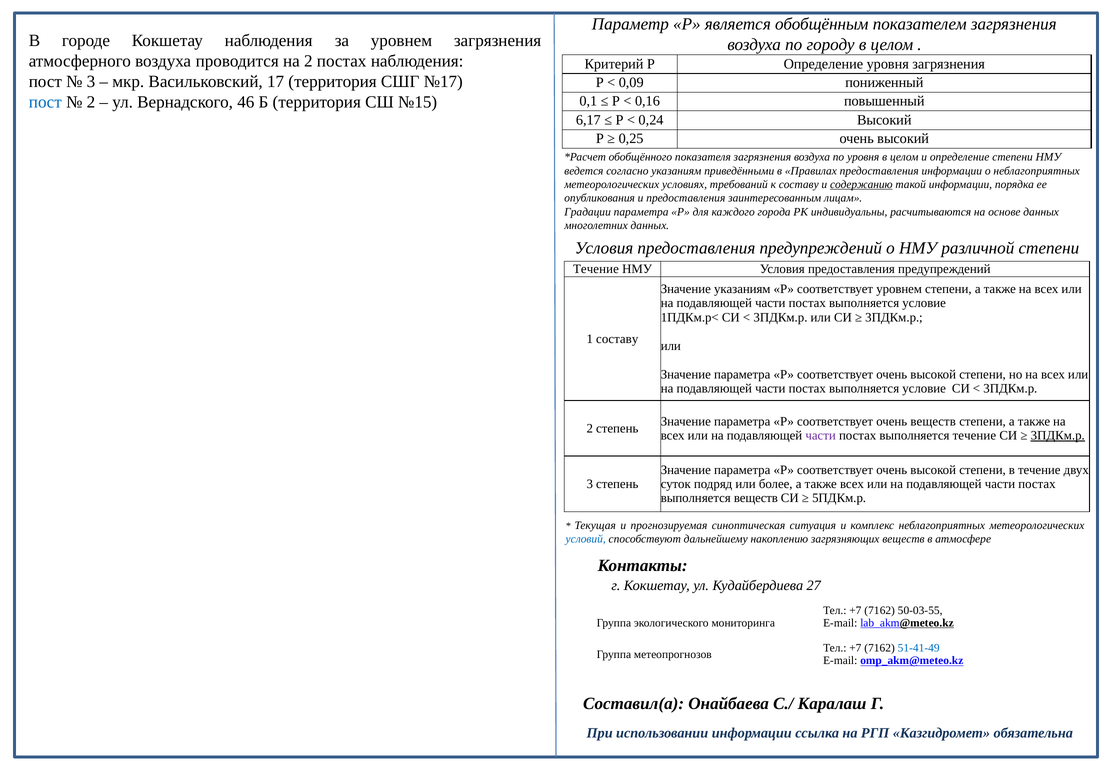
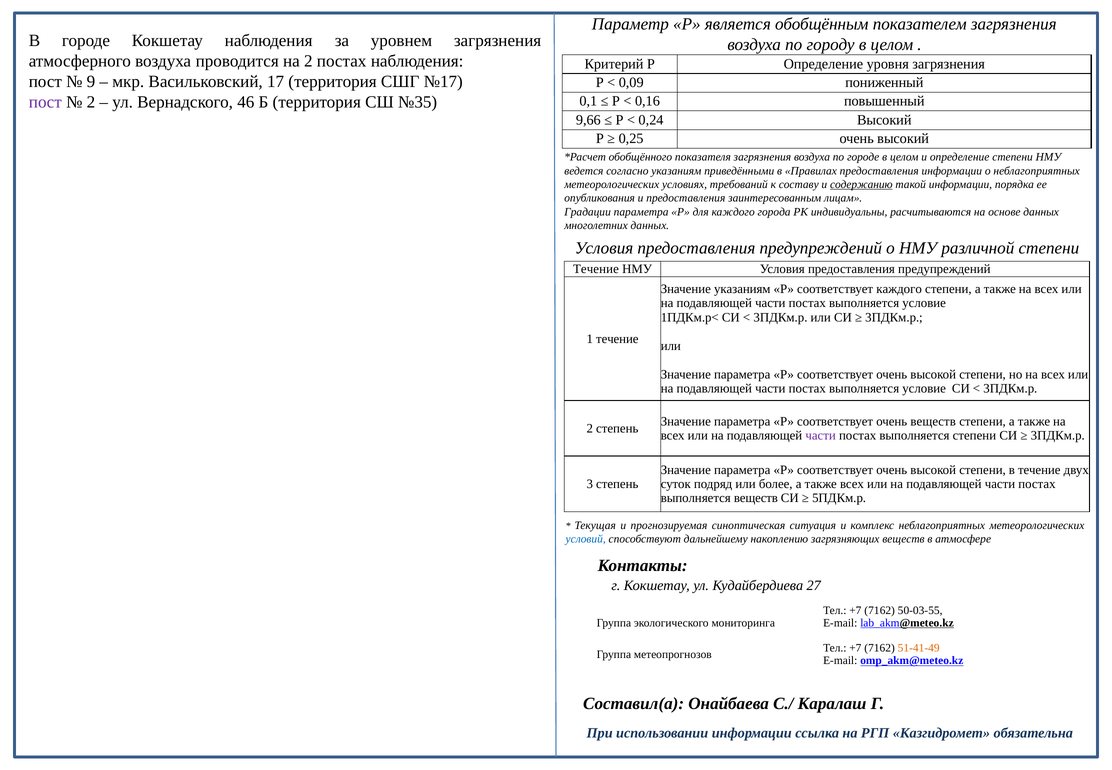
3: 3 -> 9 (91, 82)
пост colour: blue -> purple (45, 102)
№15: №15 -> №35 (418, 102)
6,17: 6,17 -> 9,66 (588, 120)
по уровня: уровня -> городе (863, 157)
соответствует уровнем: уровнем -> каждого (899, 289)
1 составу: составу -> течение (617, 339)
выполняется течение: течение -> степени (974, 435)
3ПДКм.р underline: present -> none (1058, 435)
51-41-49 colour: blue -> orange (919, 648)
